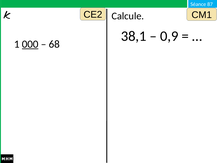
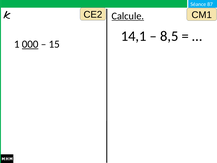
Calcule underline: none -> present (128, 16)
38,1: 38,1 -> 14,1 (134, 36)
0,9: 0,9 -> 8,5 (169, 36)
68: 68 -> 15 (54, 44)
